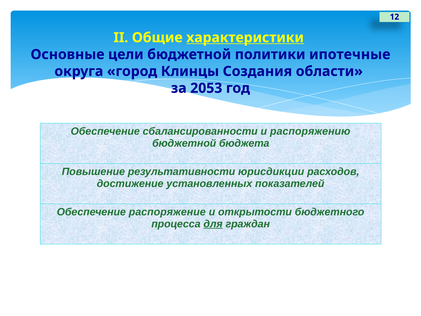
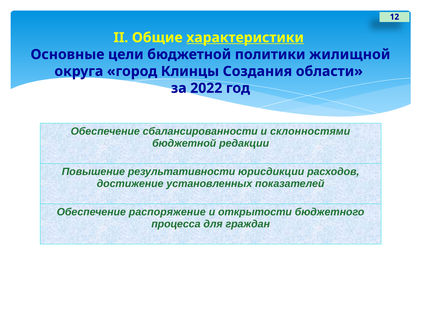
ипотечные: ипотечные -> жилищной (350, 54)
2053: 2053 -> 2022 (206, 88)
распоряжению: распоряжению -> склонностями (310, 131)
бюджета: бюджета -> редакции (244, 143)
для underline: present -> none (213, 224)
